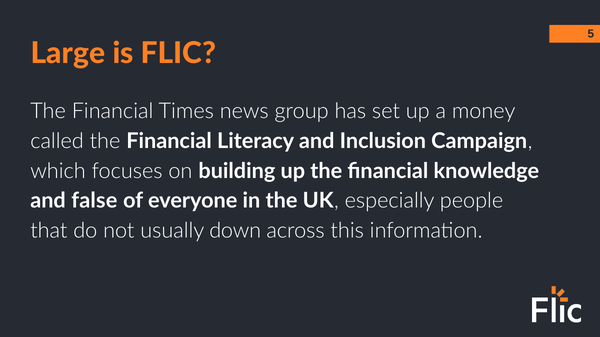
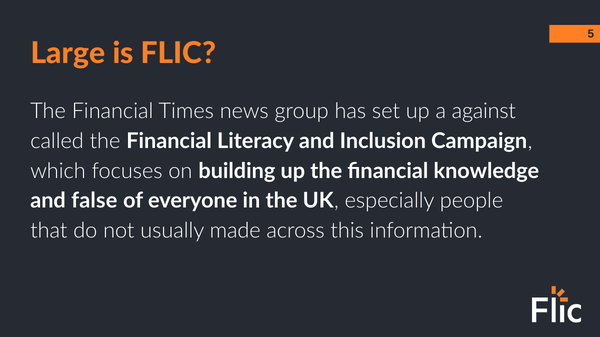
money: money -> against (484, 111)
down: down -> made (235, 231)
